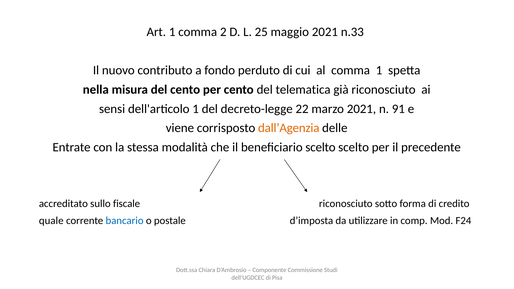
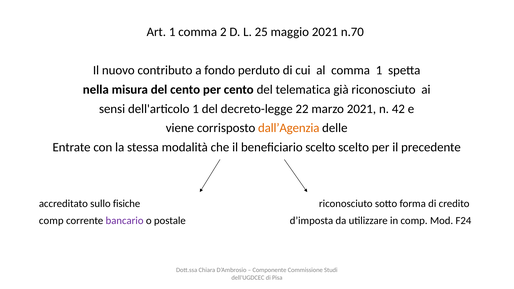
n.33: n.33 -> n.70 (352, 32)
91: 91 -> 42 (398, 109)
fiscale: fiscale -> fisiche (127, 204)
quale: quale -> comp (51, 221)
bancario colour: blue -> purple (125, 221)
